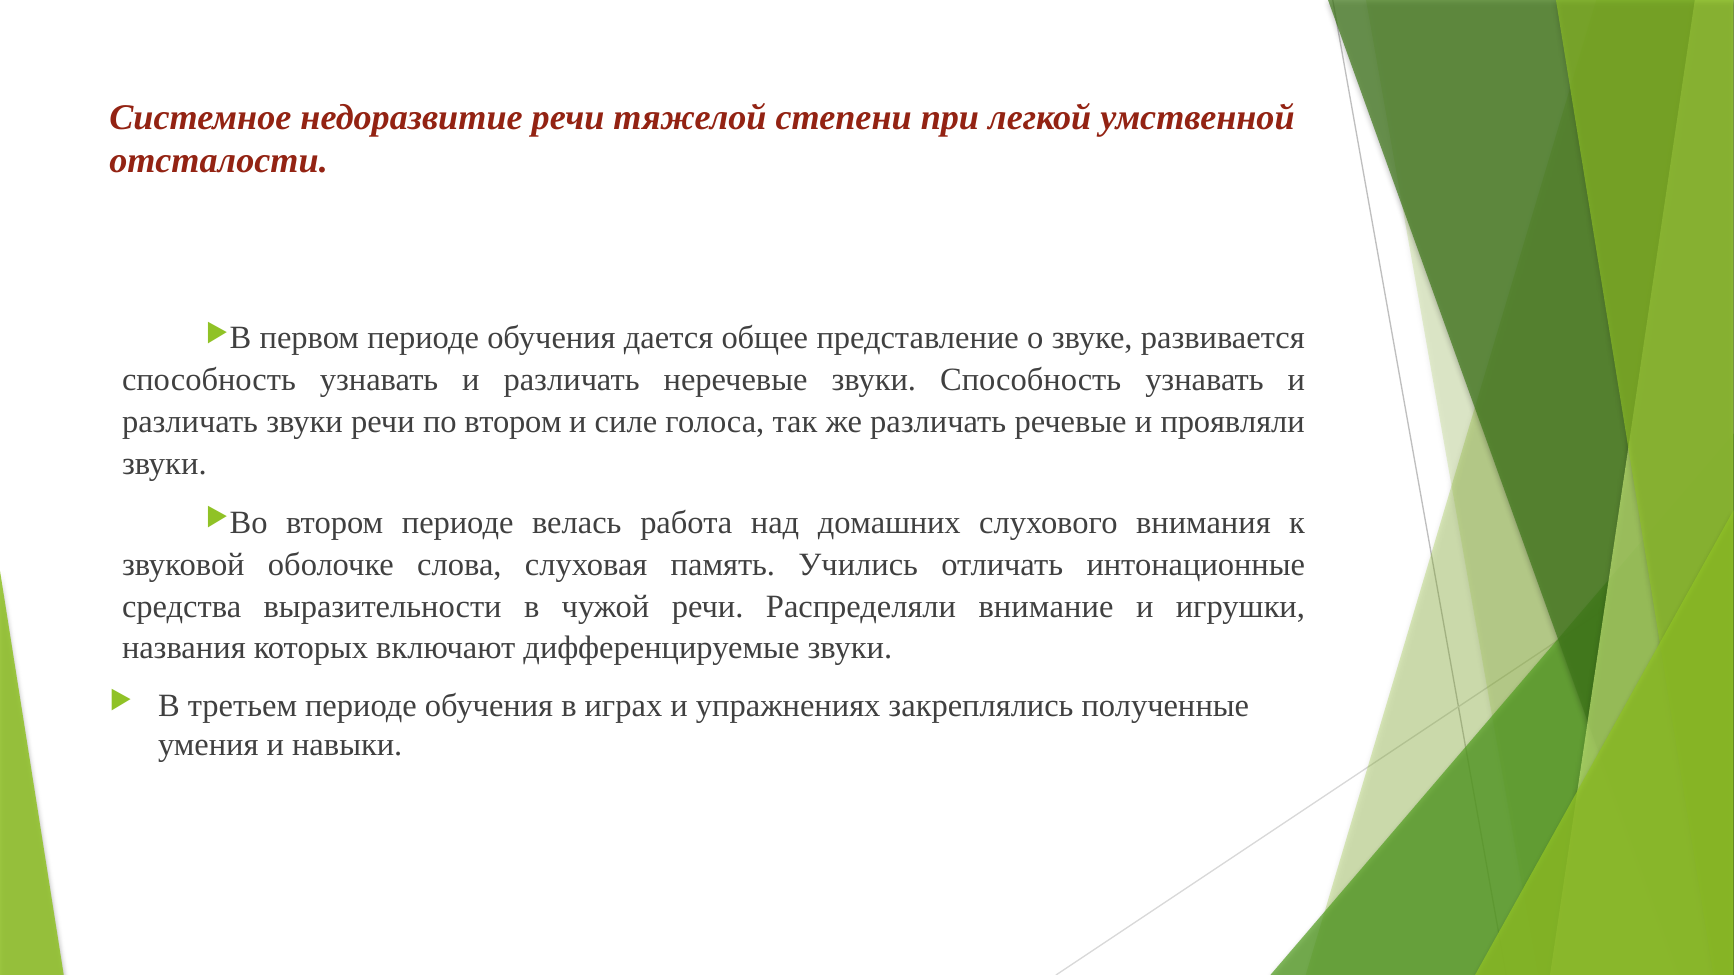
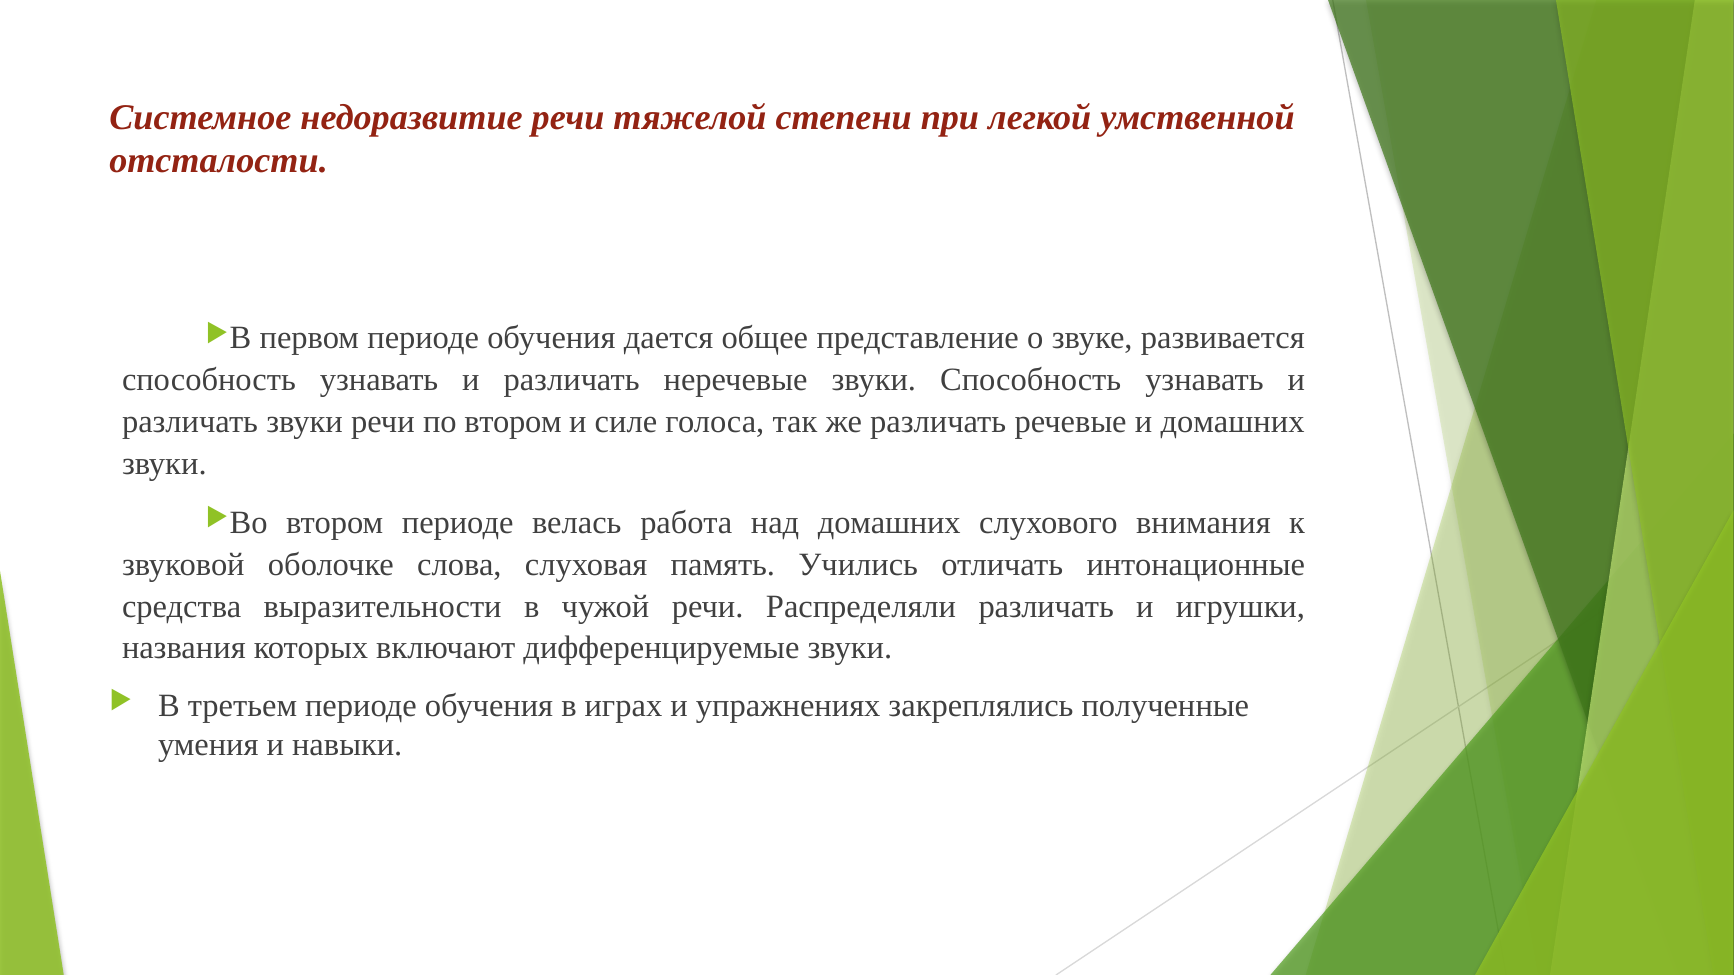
и проявляли: проявляли -> домашних (1233, 422)
Распределяли внимание: внимание -> различать (1046, 607)
